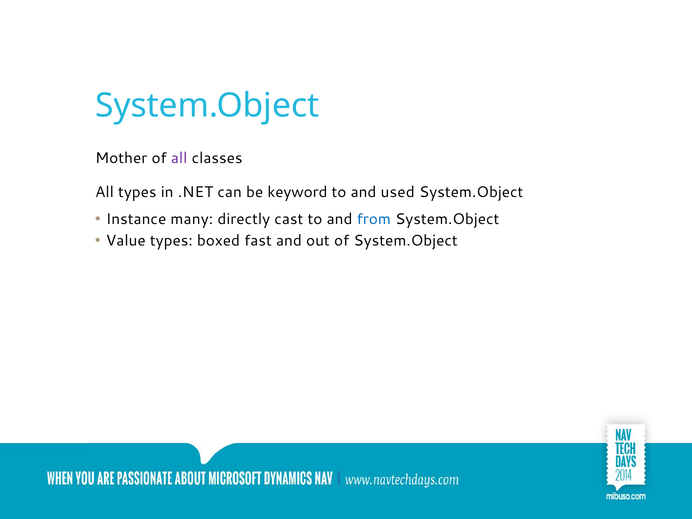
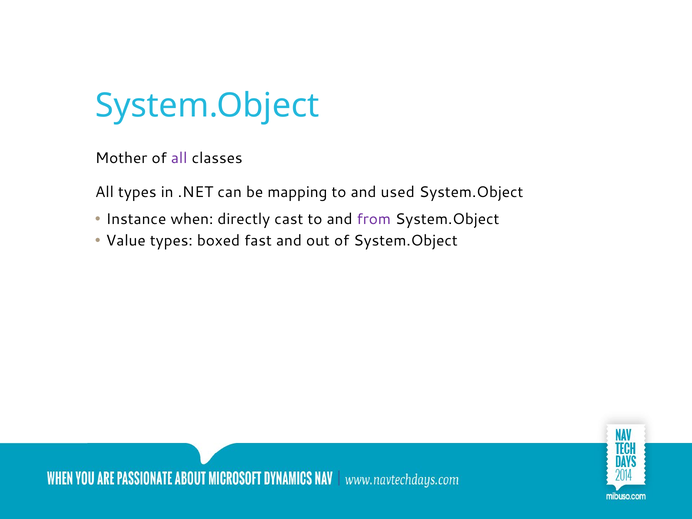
keyword: keyword -> mapping (297, 192)
many: many -> when (192, 219)
from colour: blue -> purple (374, 219)
